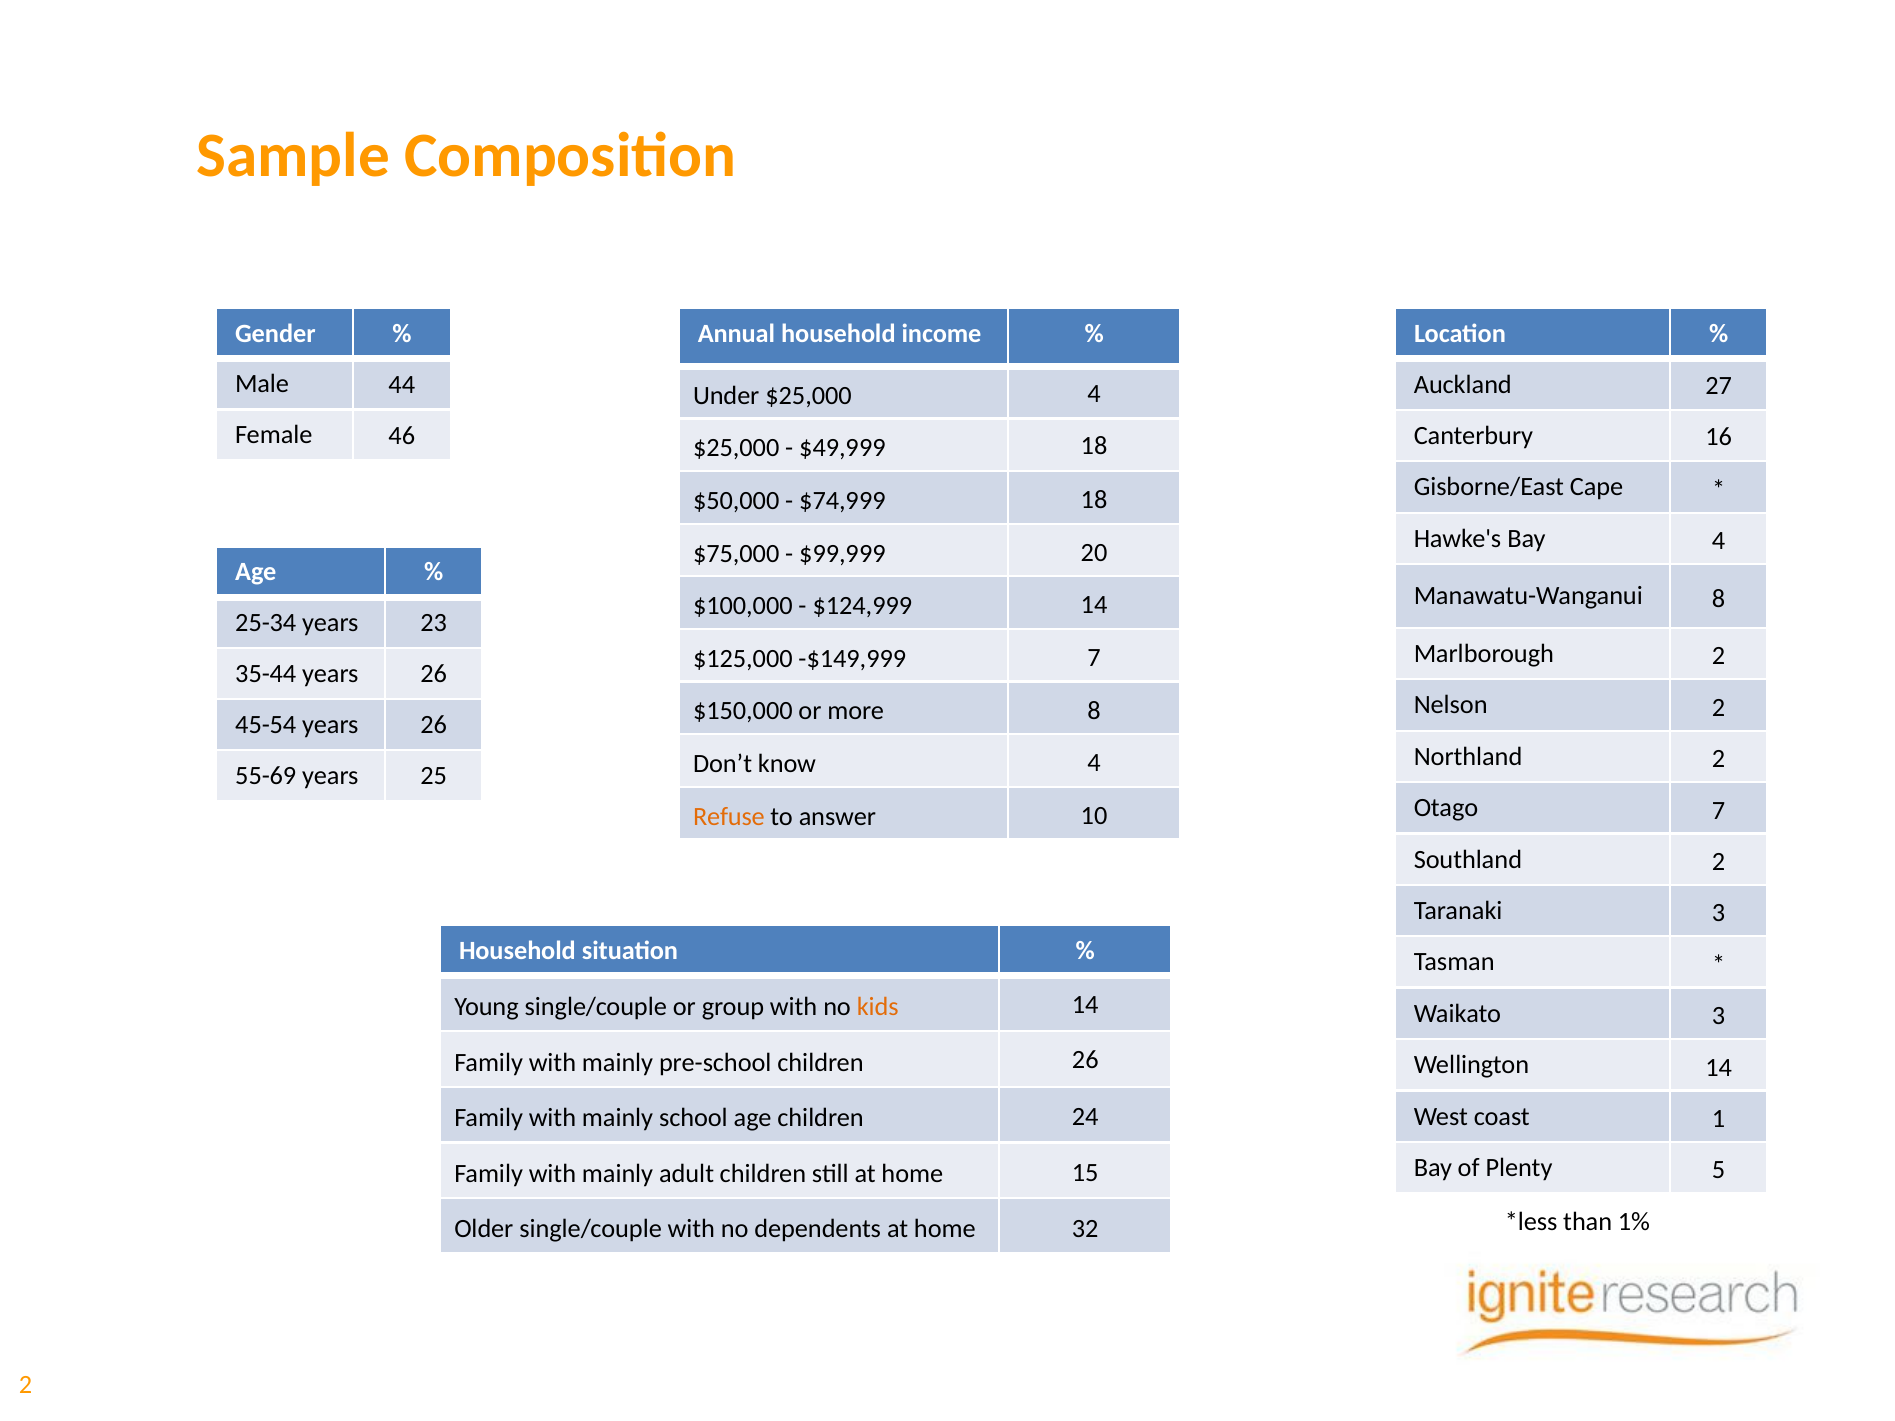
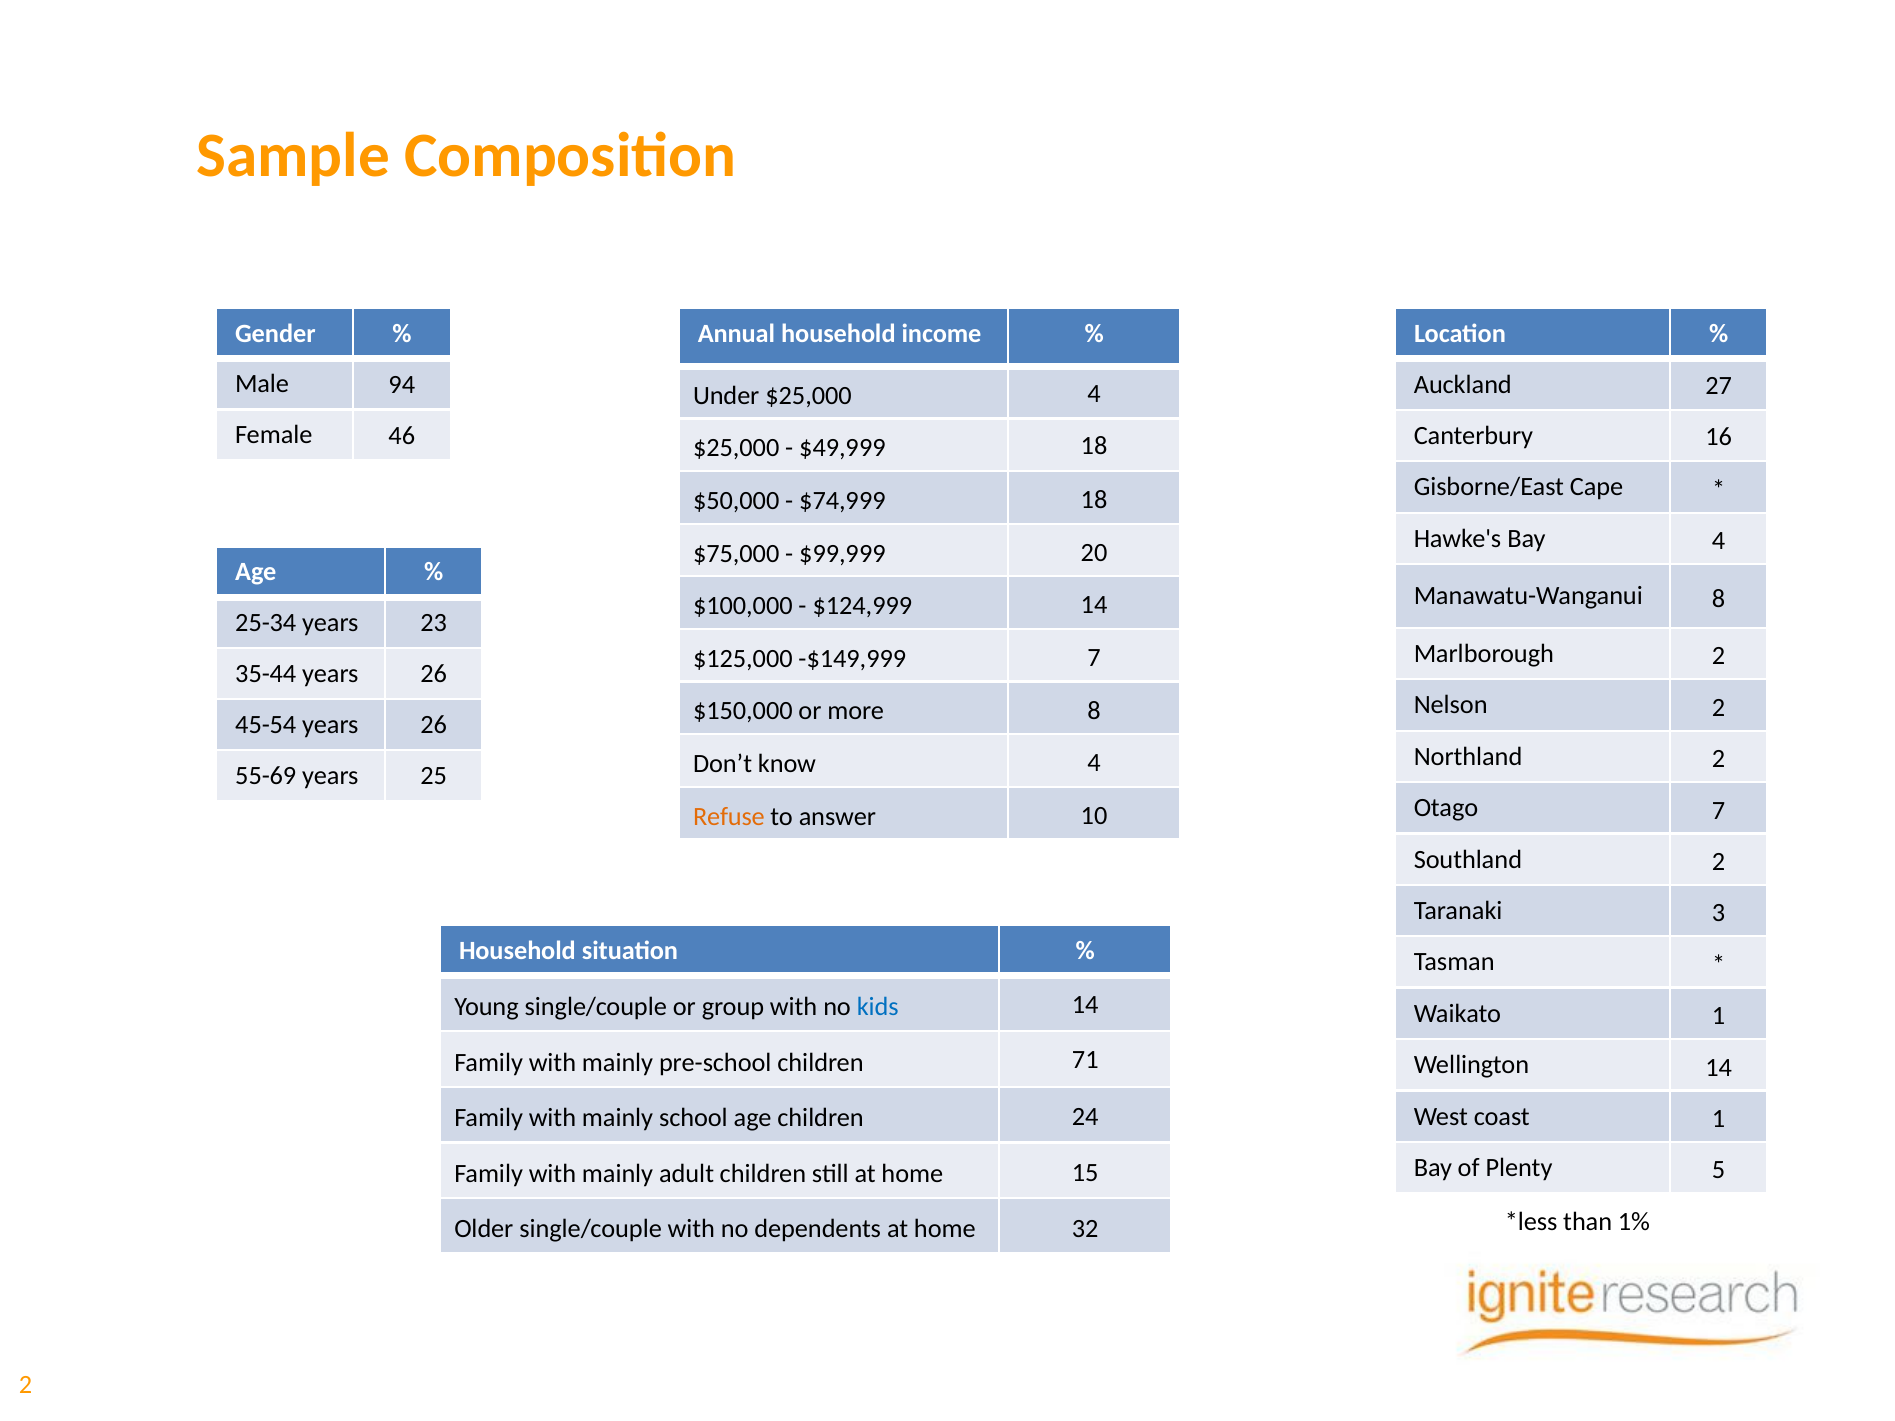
44: 44 -> 94 (402, 385)
kids colour: orange -> blue (878, 1007)
Waikato 3: 3 -> 1 (1719, 1016)
children 26: 26 -> 71 (1085, 1060)
